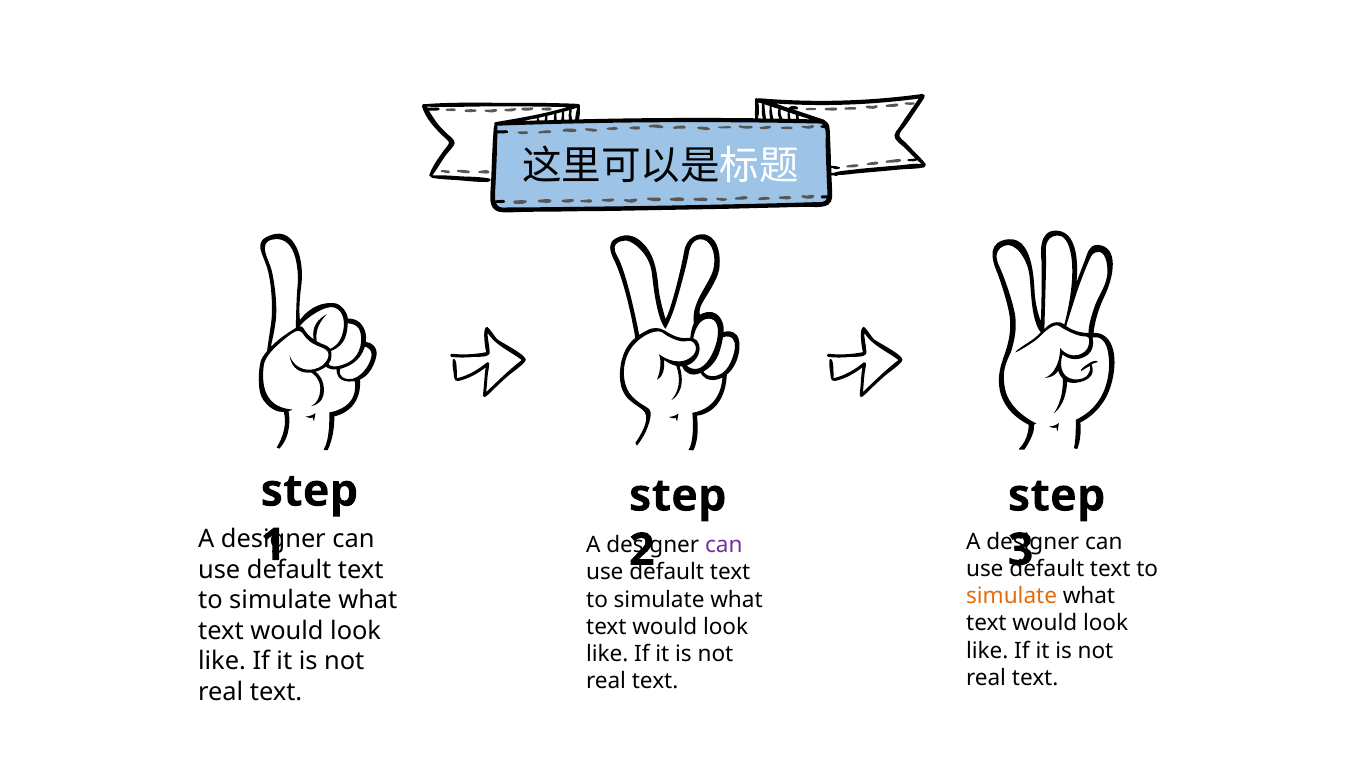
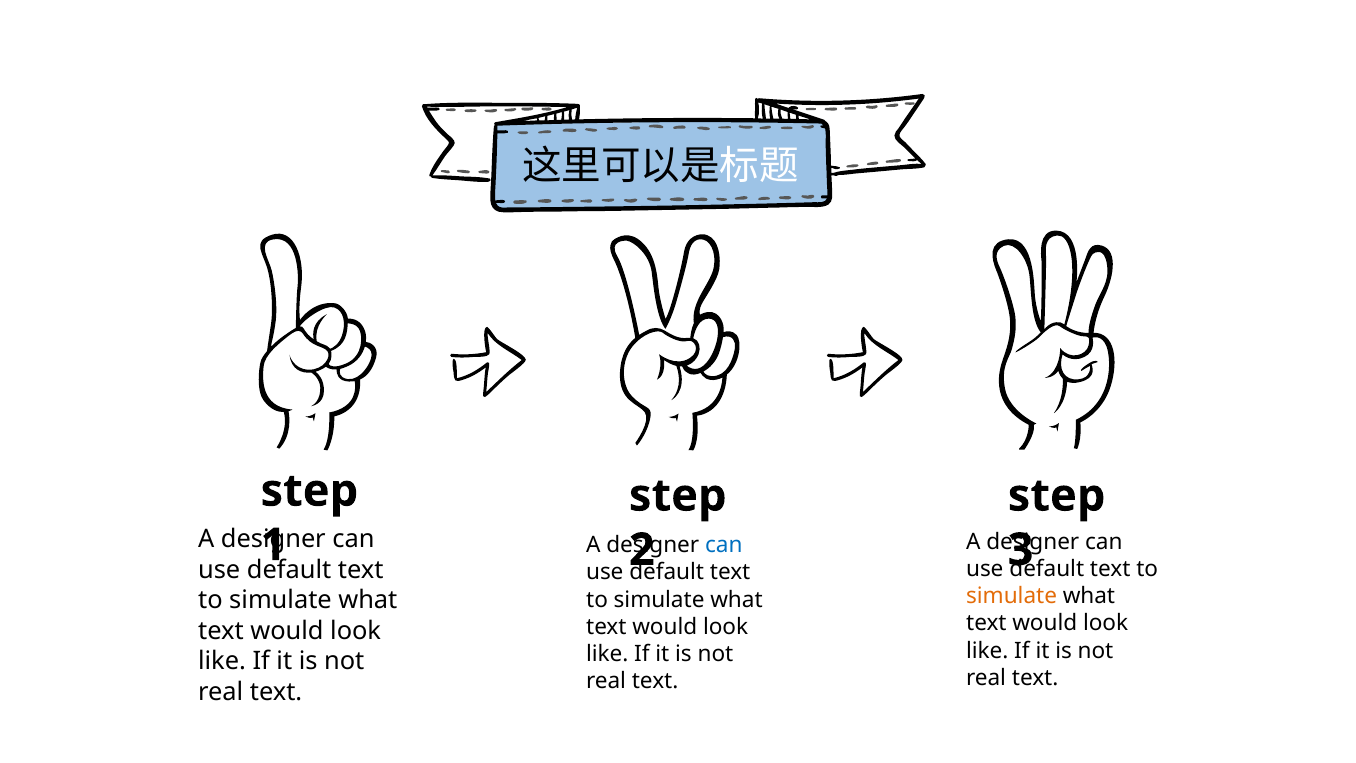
can colour: purple -> blue (724, 545)
